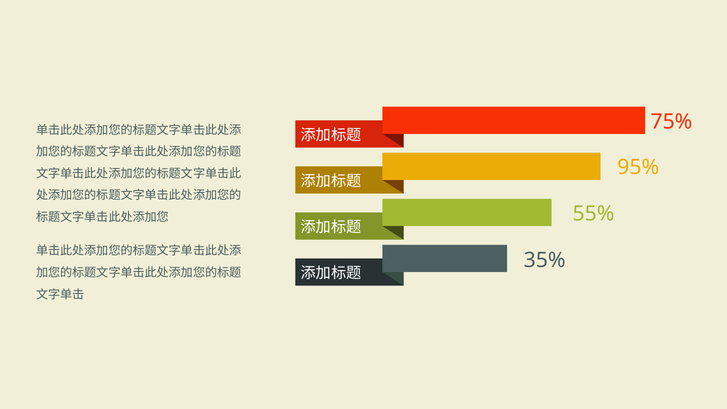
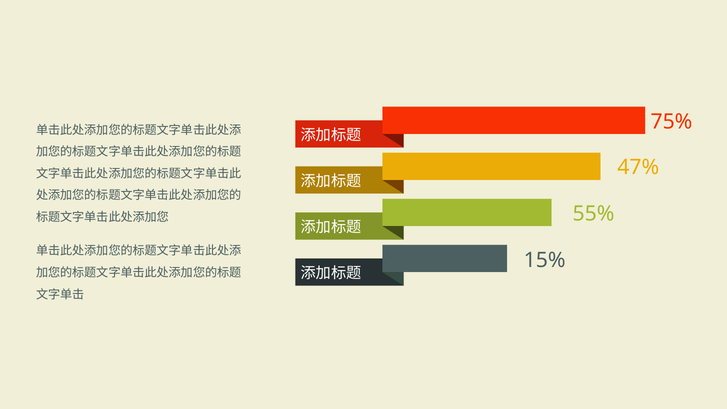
95%: 95% -> 47% (638, 167)
35%: 35% -> 15% (545, 260)
